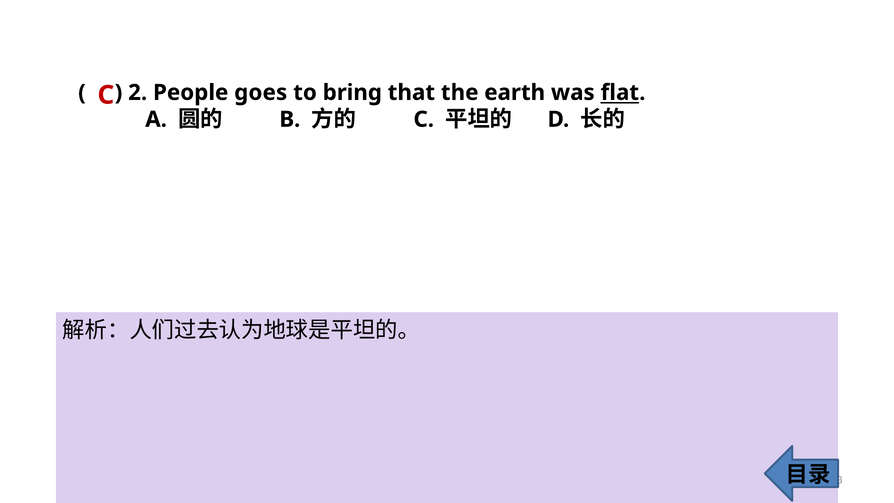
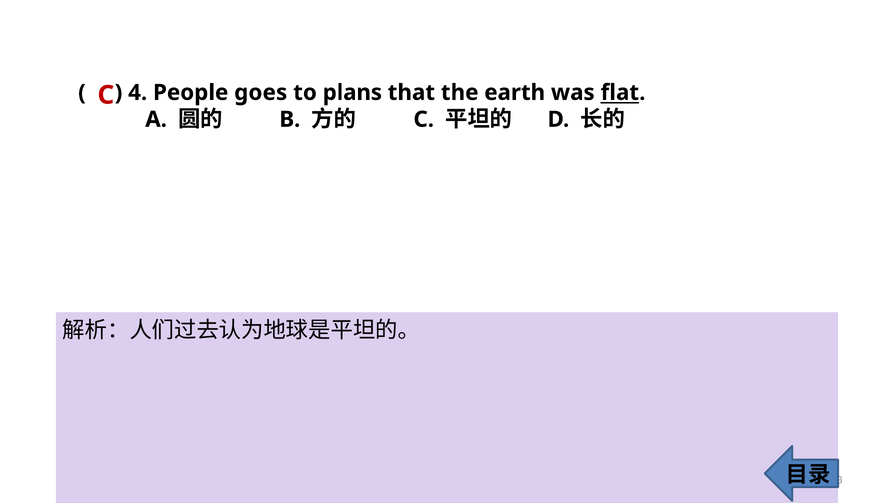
2: 2 -> 4 (138, 93)
bring: bring -> plans (352, 93)
